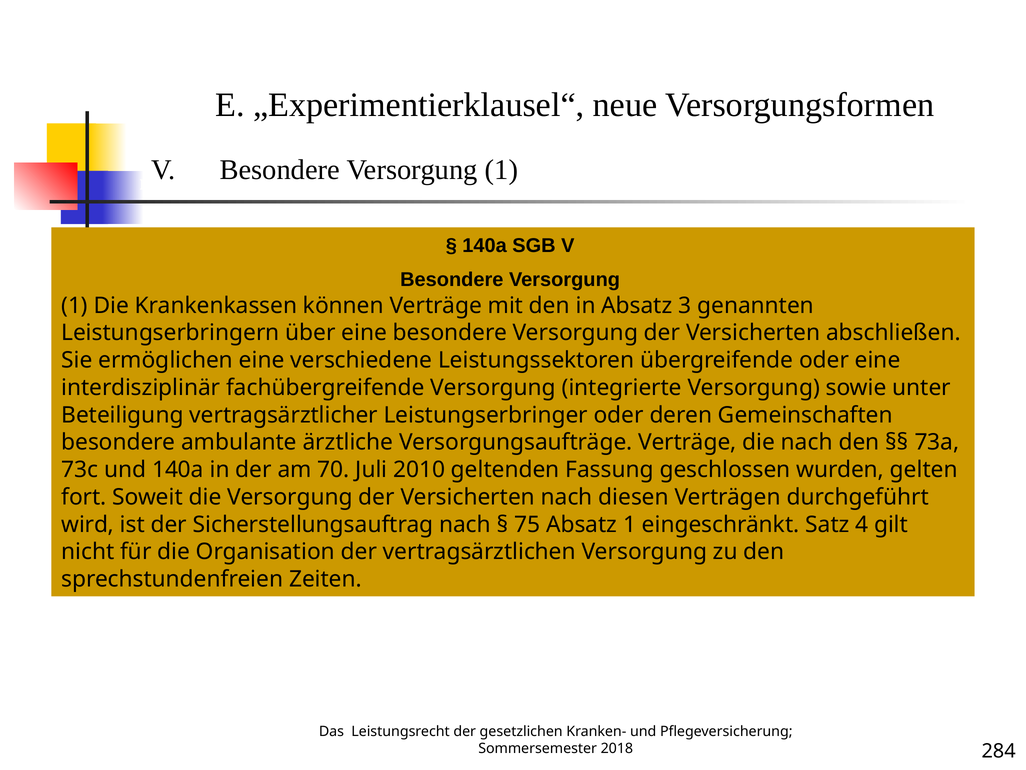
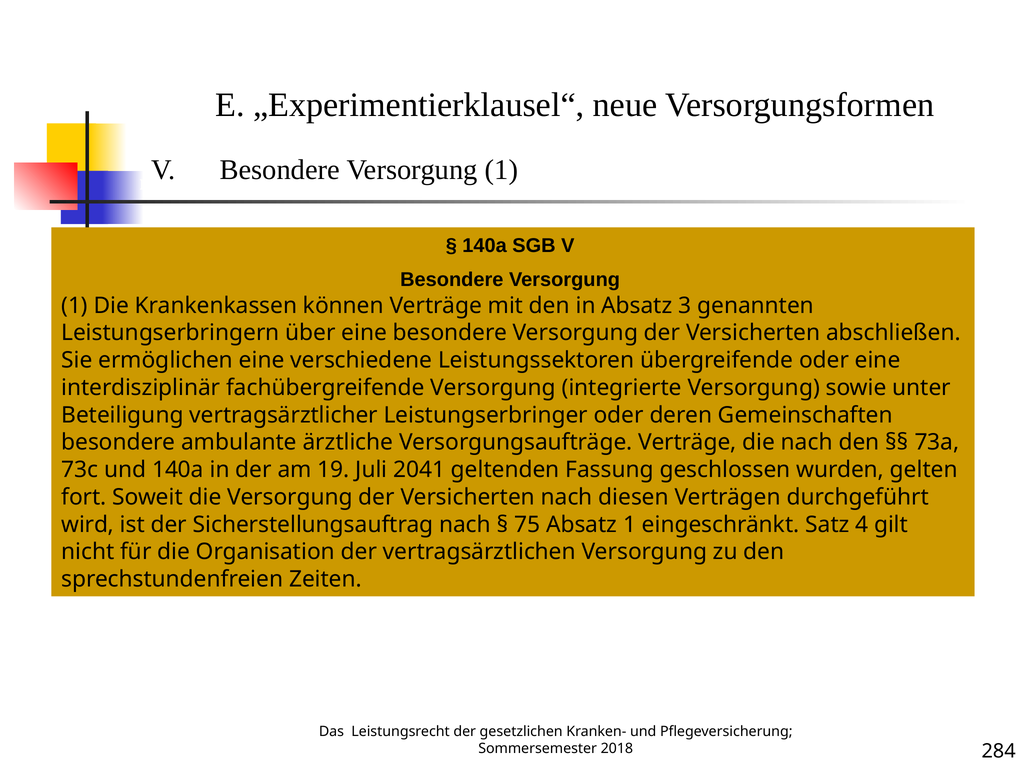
70: 70 -> 19 (333, 469)
2010: 2010 -> 2041 (419, 469)
